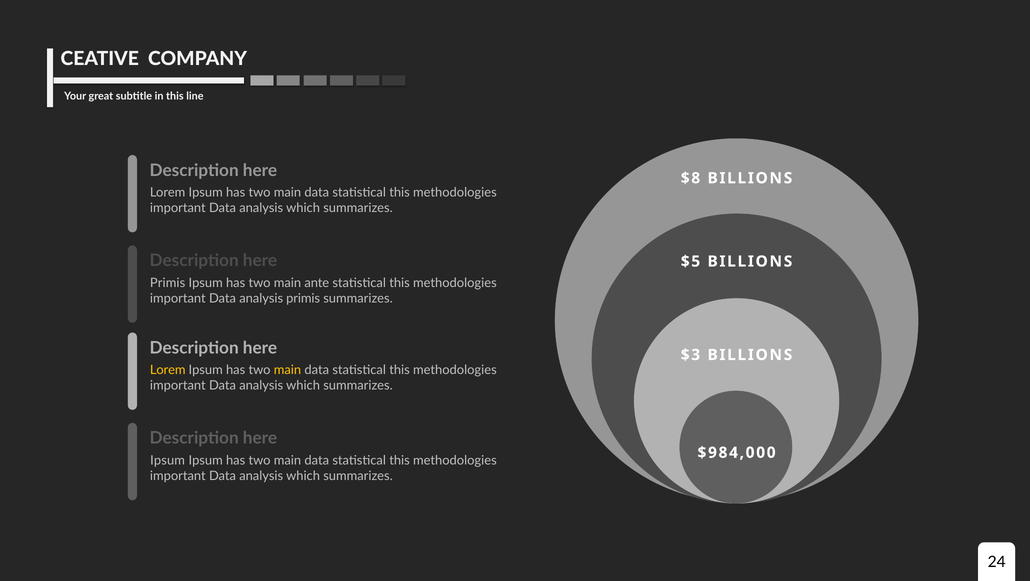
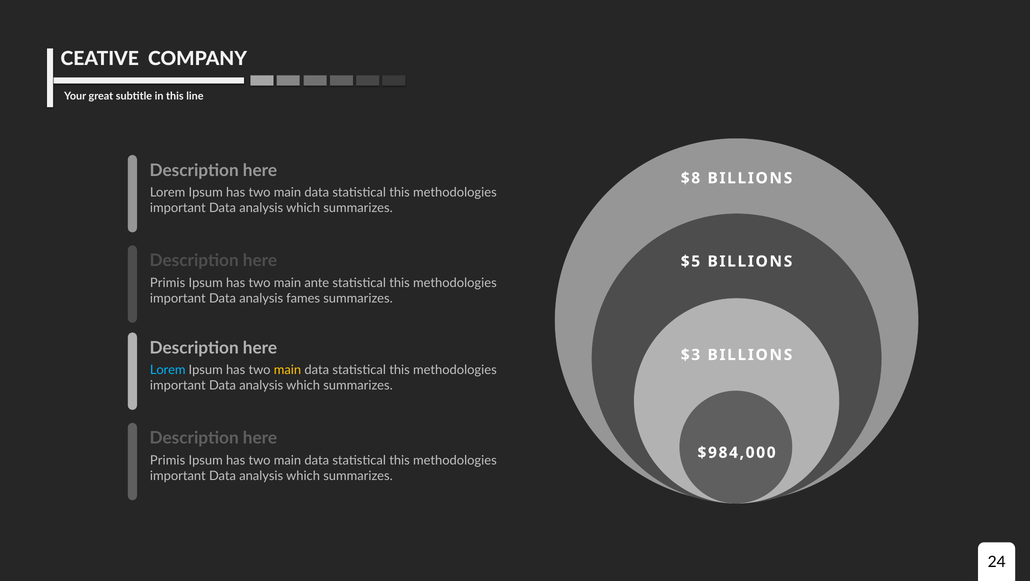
analysis primis: primis -> fames (303, 298)
Lorem colour: yellow -> light blue (168, 370)
Ipsum: Ipsum -> Primis (168, 460)
